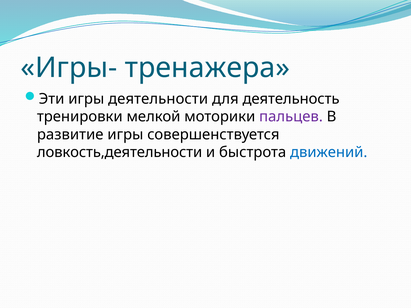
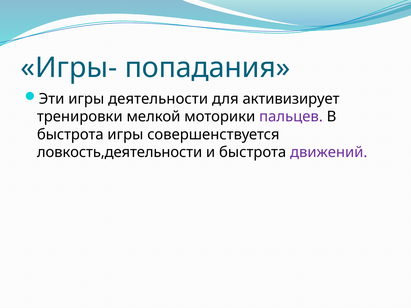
тренажера: тренажера -> попадания (207, 68)
деятельность: деятельность -> активизирует (291, 99)
развитие: развитие -> быстрота (70, 135)
движений colour: blue -> purple (329, 152)
